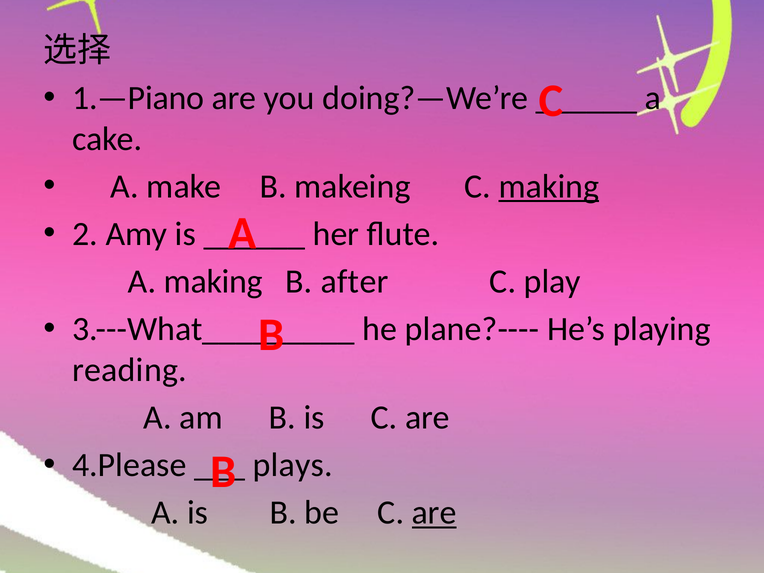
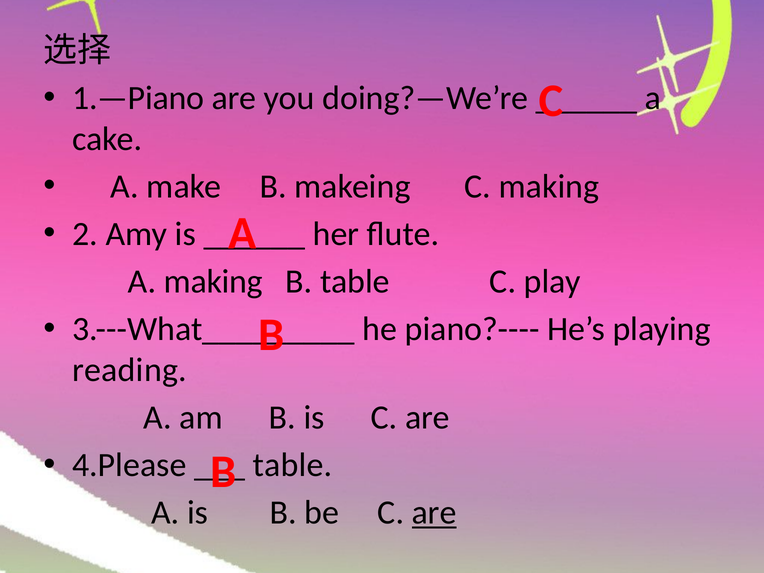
making underline: present -> none (549, 186)
B after: after -> table (355, 282)
plane?----: plane?---- -> piano?---- (472, 329)
plays: plays -> table (293, 465)
